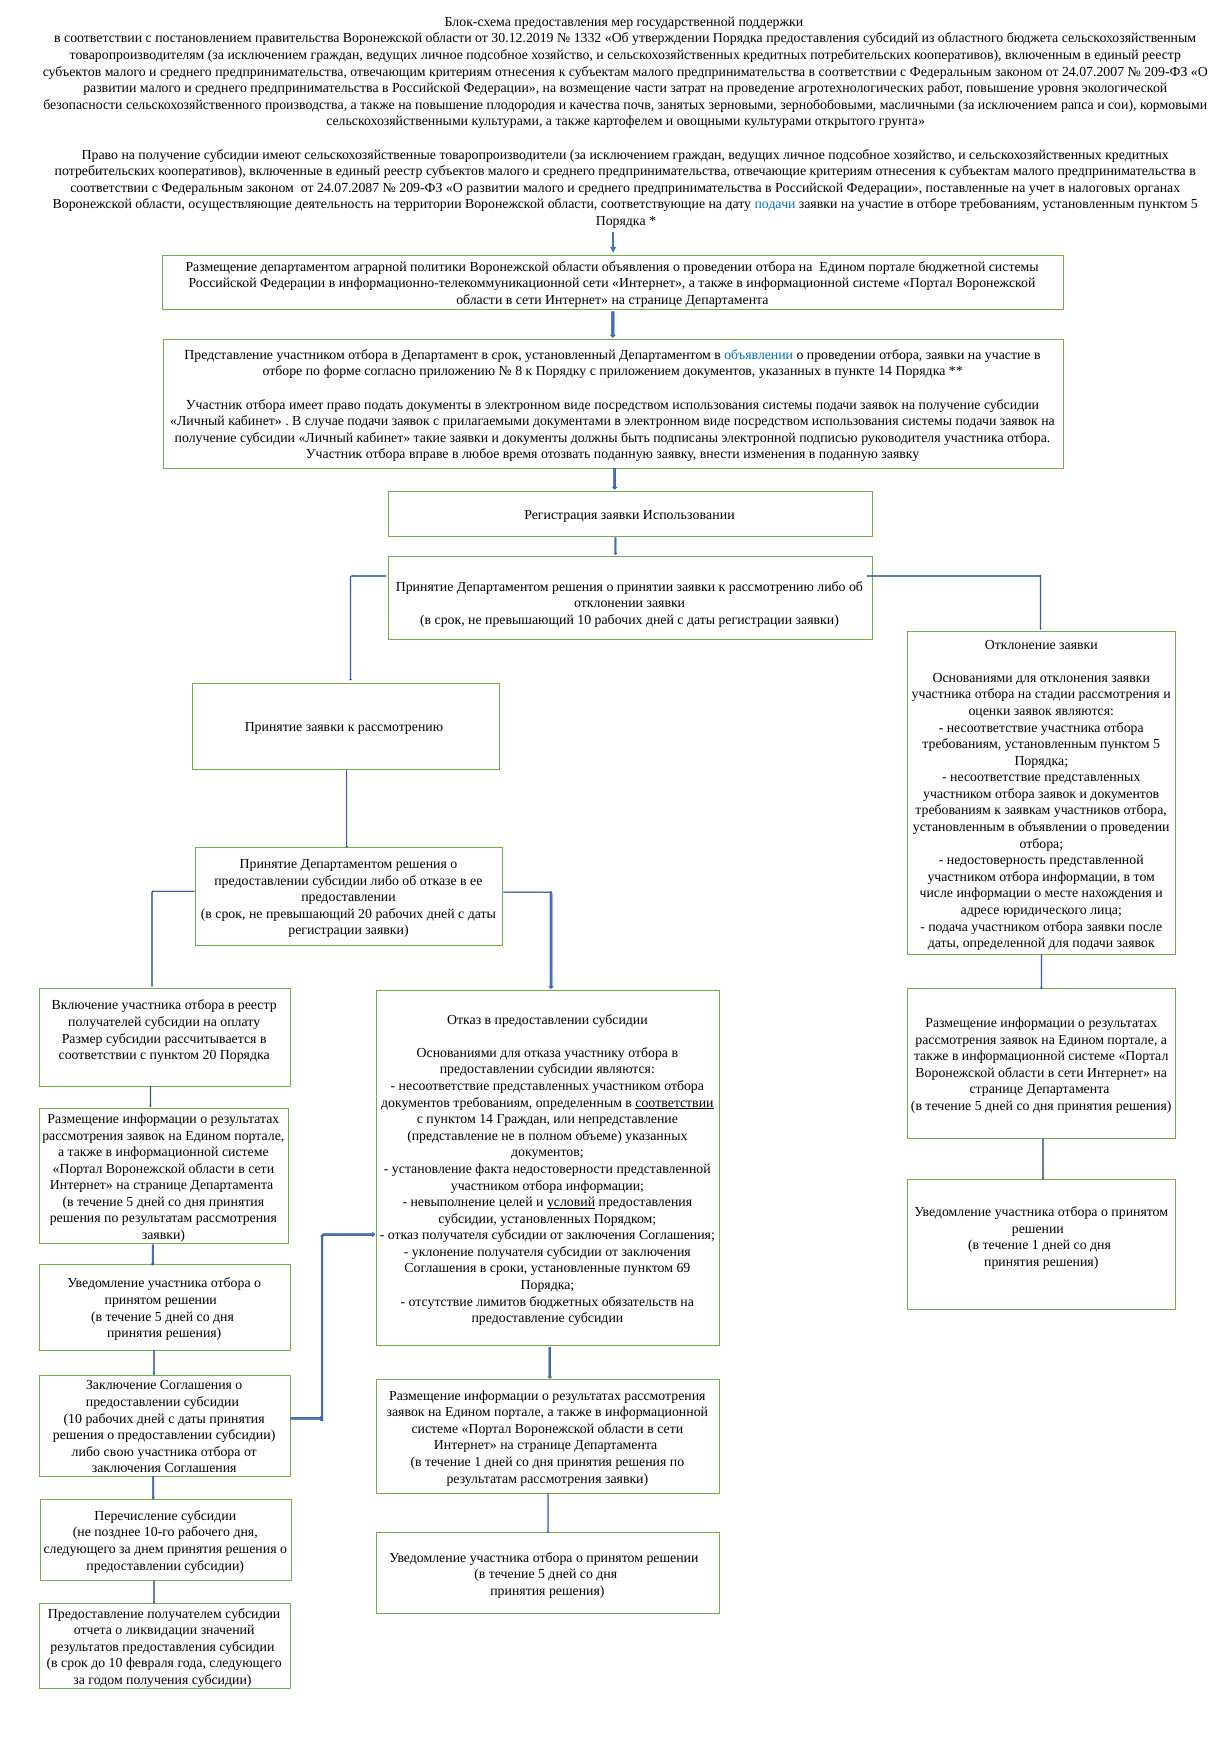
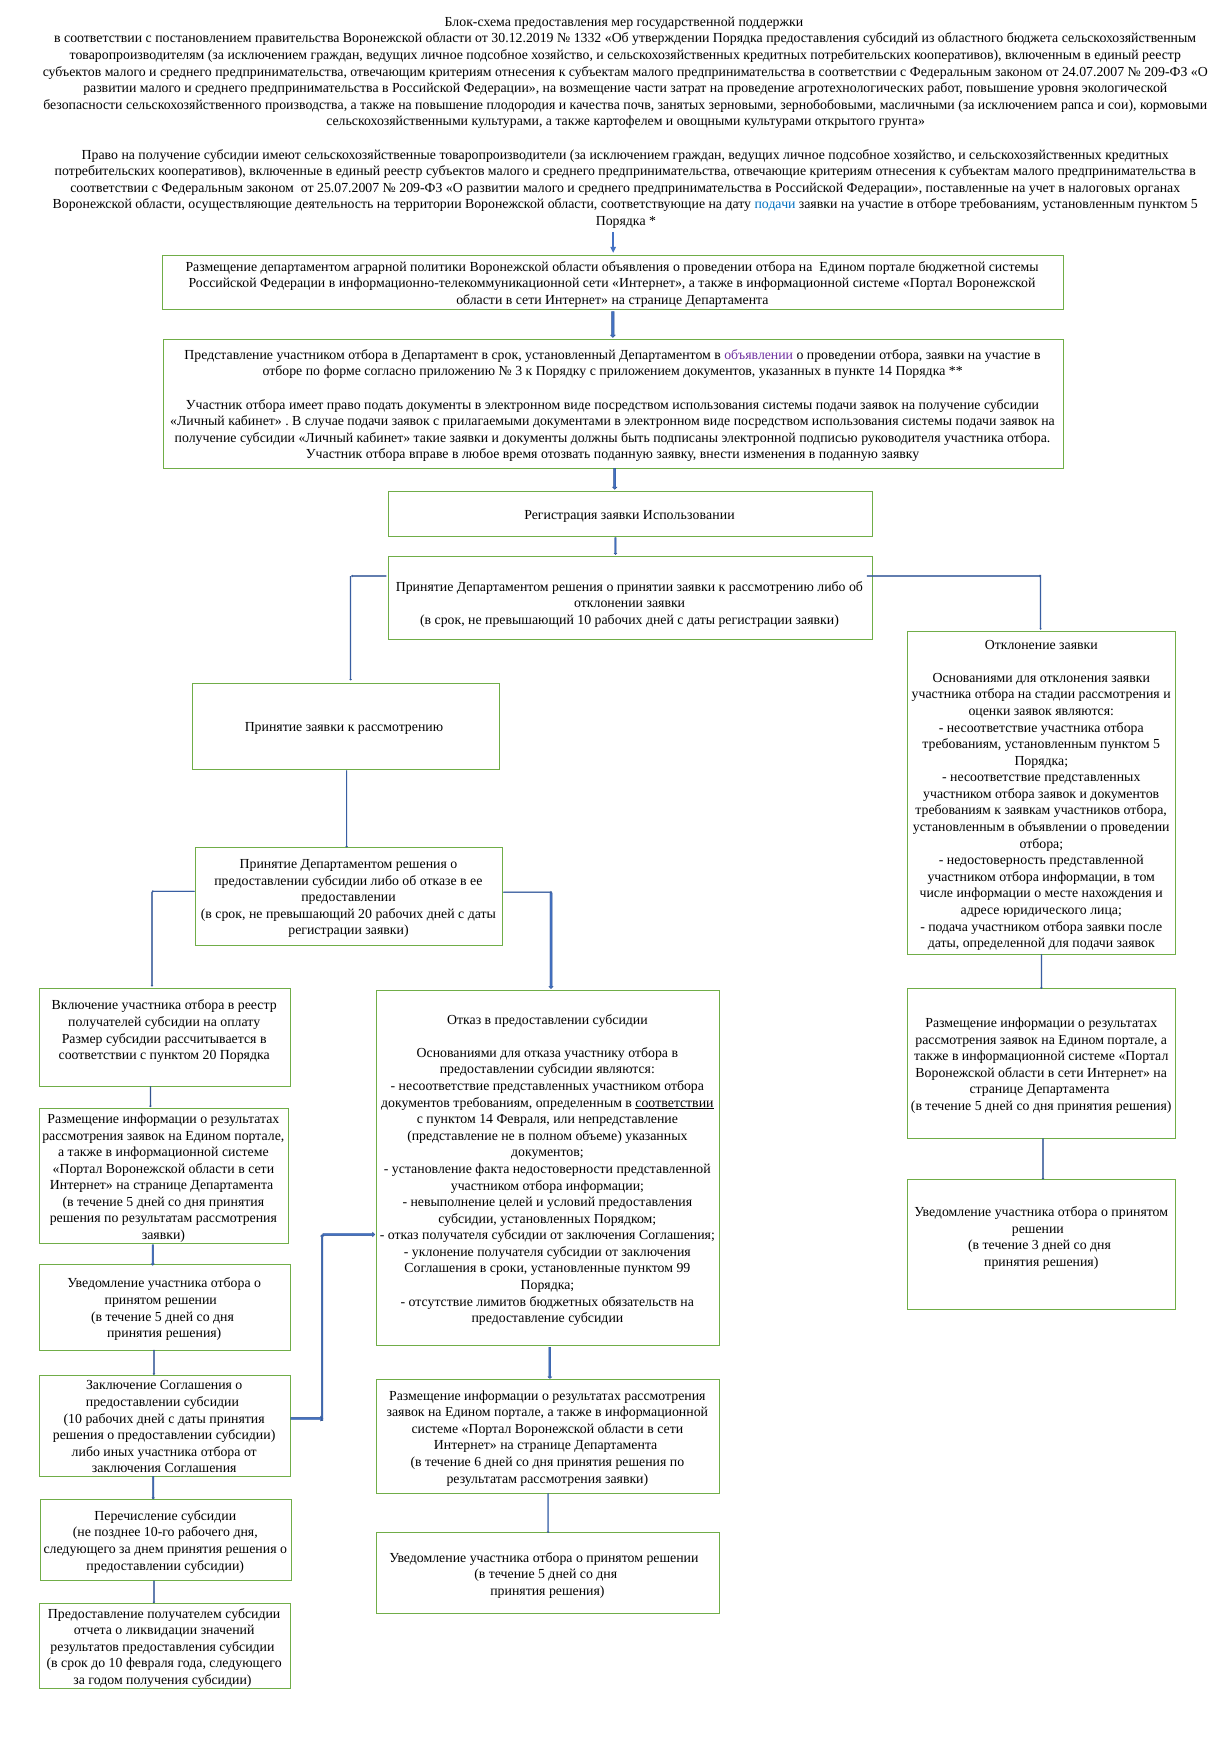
24.07.2087: 24.07.2087 -> 25.07.2007 (348, 188)
объявлении colour: blue -> purple (759, 355)
8: 8 -> 3 (519, 371)
14 Граждан: Граждан -> Февраля (523, 1119)
условий underline: present -> none (571, 1202)
1: 1 -> 3 (1035, 1245)
69: 69 -> 99 (683, 1268)
свою: свою -> иных (119, 1452)
1: 1 -> 6 (478, 1462)
